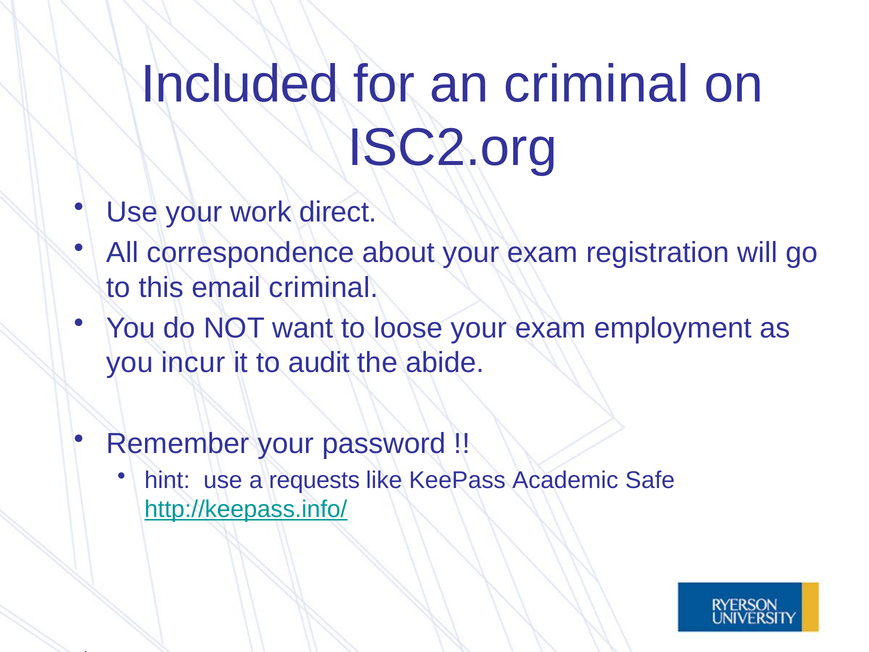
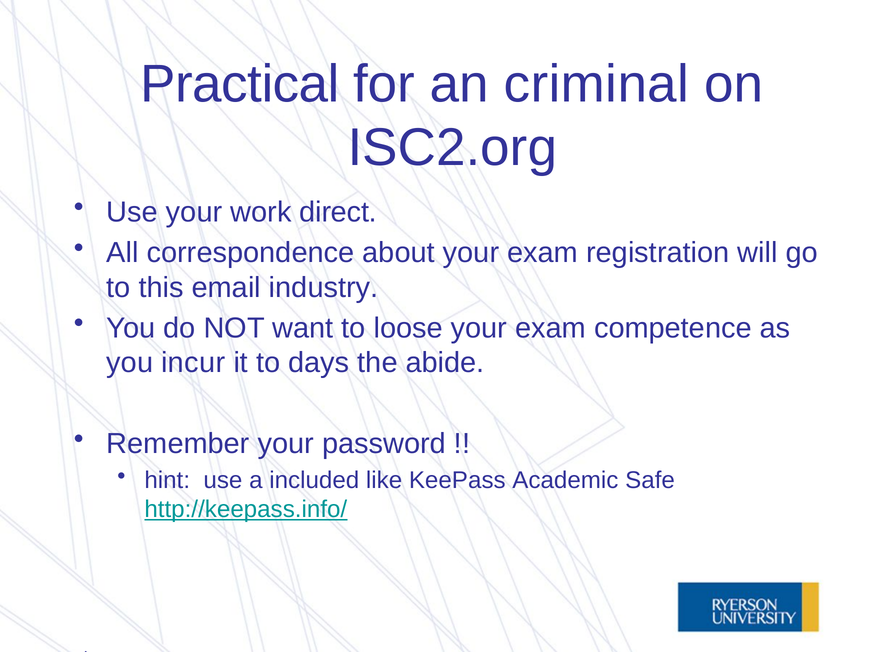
Included: Included -> Practical (240, 84)
email criminal: criminal -> industry (324, 287)
employment: employment -> competence (673, 328)
audit: audit -> days (319, 363)
requests: requests -> included (314, 480)
